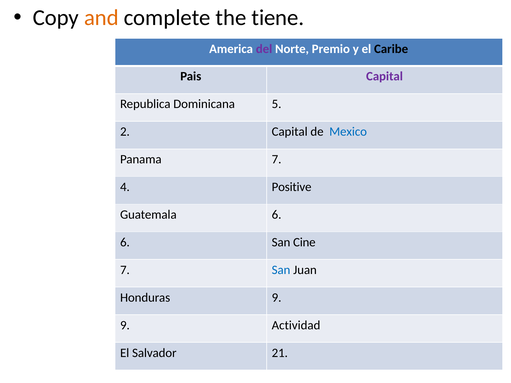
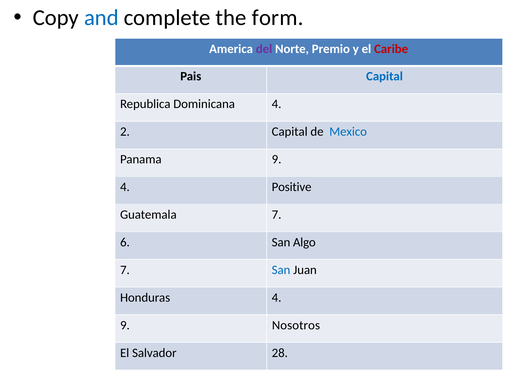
and colour: orange -> blue (101, 18)
tiene: tiene -> form (278, 18)
Caribe colour: black -> red (391, 49)
Capital colour: purple -> blue (385, 76)
Dominicana 5: 5 -> 4 (277, 104)
Panama 7: 7 -> 9 (277, 159)
Guatemala 6: 6 -> 7 (277, 215)
Cine: Cine -> Algo (304, 242)
Honduras 9: 9 -> 4 (277, 298)
Actividad: Actividad -> Nosotros (296, 325)
21: 21 -> 28 (280, 353)
